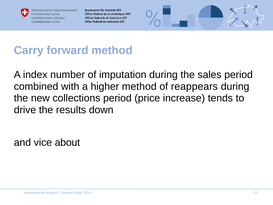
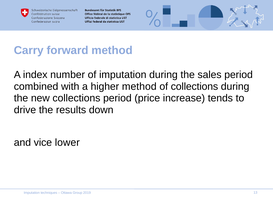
of reappears: reappears -> collections (194, 86)
about: about -> lower (67, 142)
